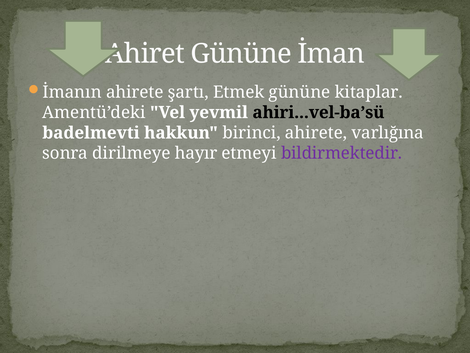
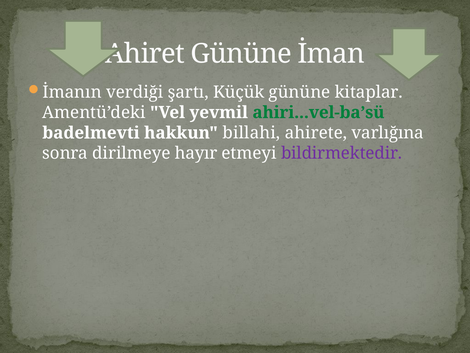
İmanın ahirete: ahirete -> verdiği (135, 92)
Etmek: Etmek -> Küçük (239, 92)
ahiri...vel-ba’sü colour: black -> green (318, 112)
birinci: birinci -> billahi (251, 133)
